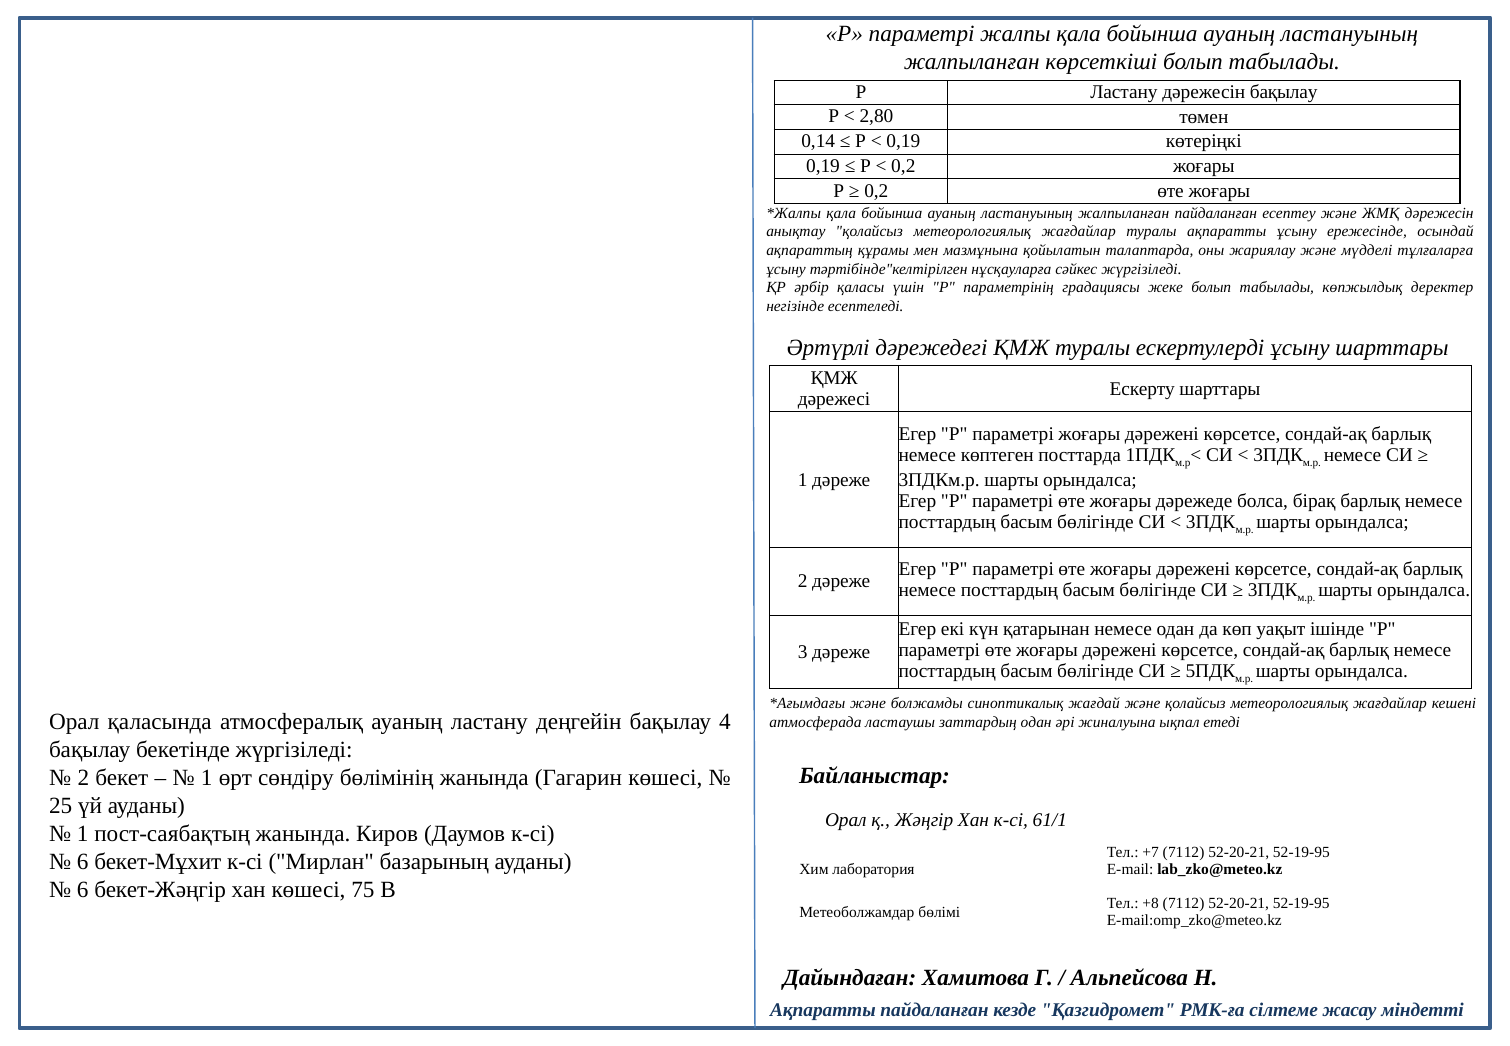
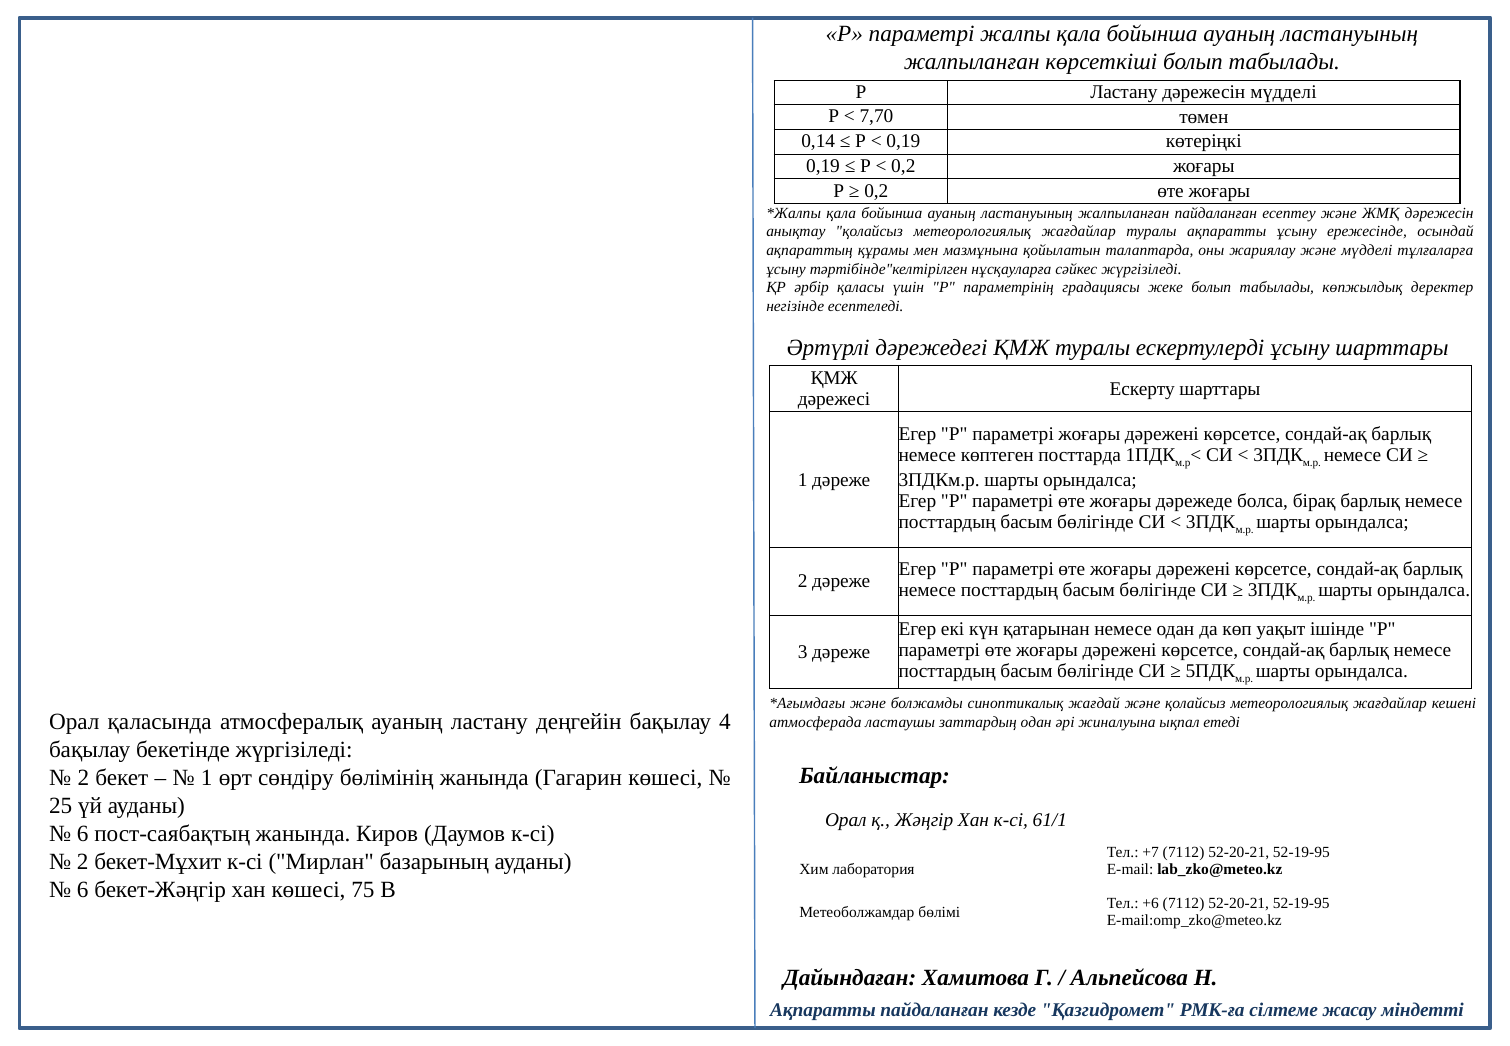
дәрежесін бақылау: бақылау -> мүдделі (1284, 92)
2,80: 2,80 -> 7,70 (876, 116)
1: 1 -> 6 (83, 833)
6: 6 -> 2 (83, 861)
+8: +8 -> +6 (1151, 903)
